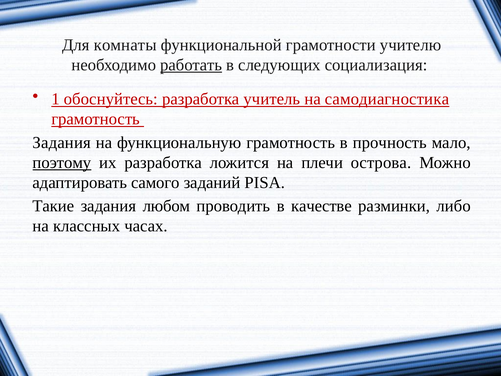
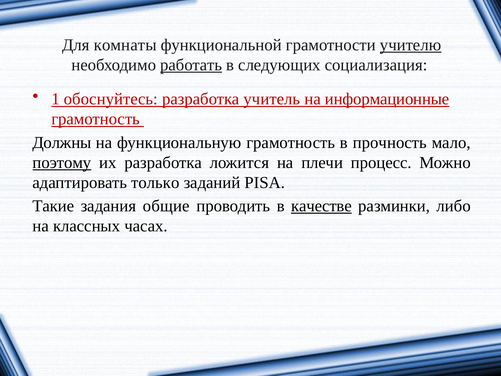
учителю underline: none -> present (411, 45)
самодиагностика: самодиагностика -> информационные (387, 99)
Задания: Задания -> Должны (62, 142)
острова: острова -> процесс (381, 162)
самого: самого -> только (155, 182)
любом: любом -> общие (166, 206)
качестве underline: none -> present (321, 206)
